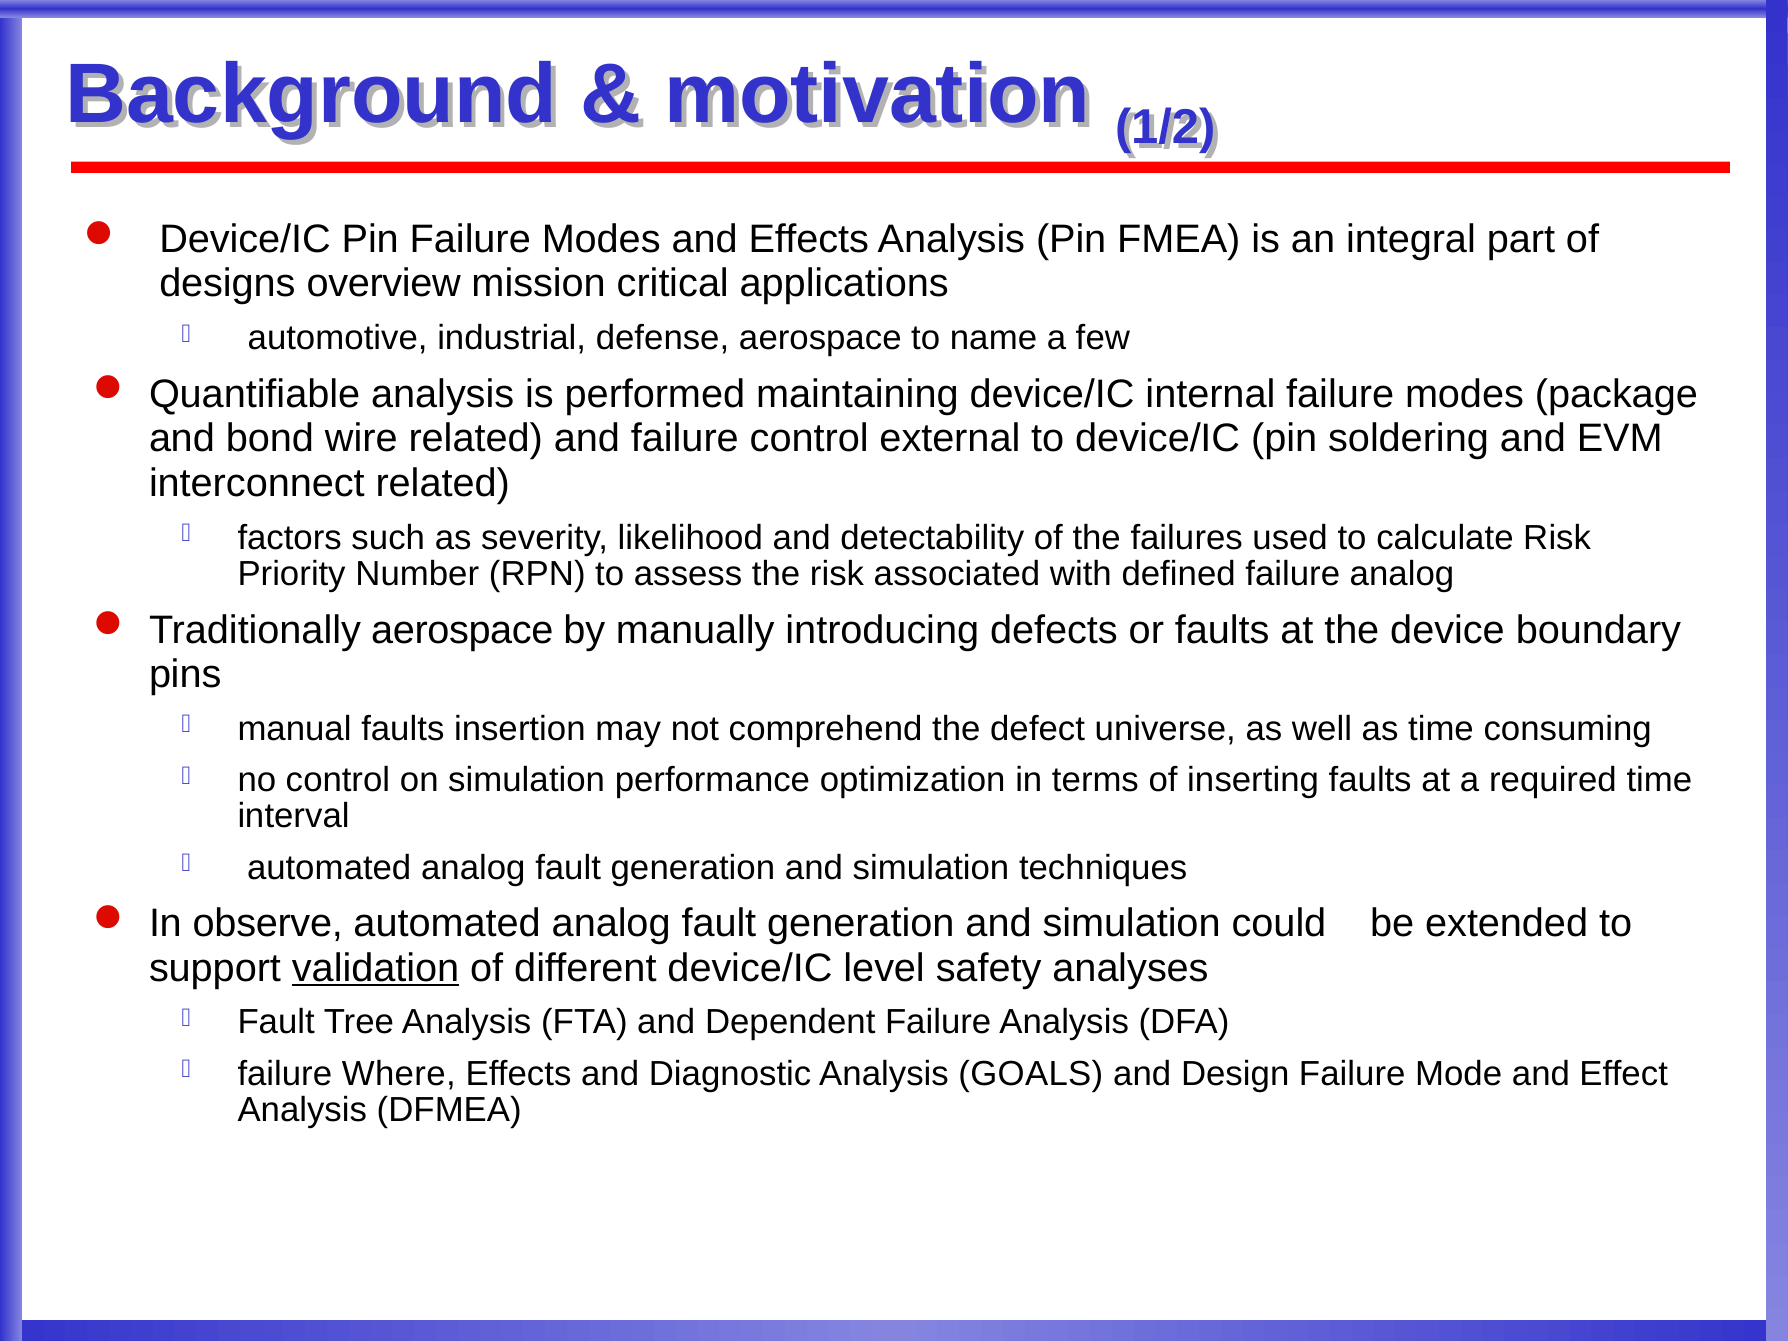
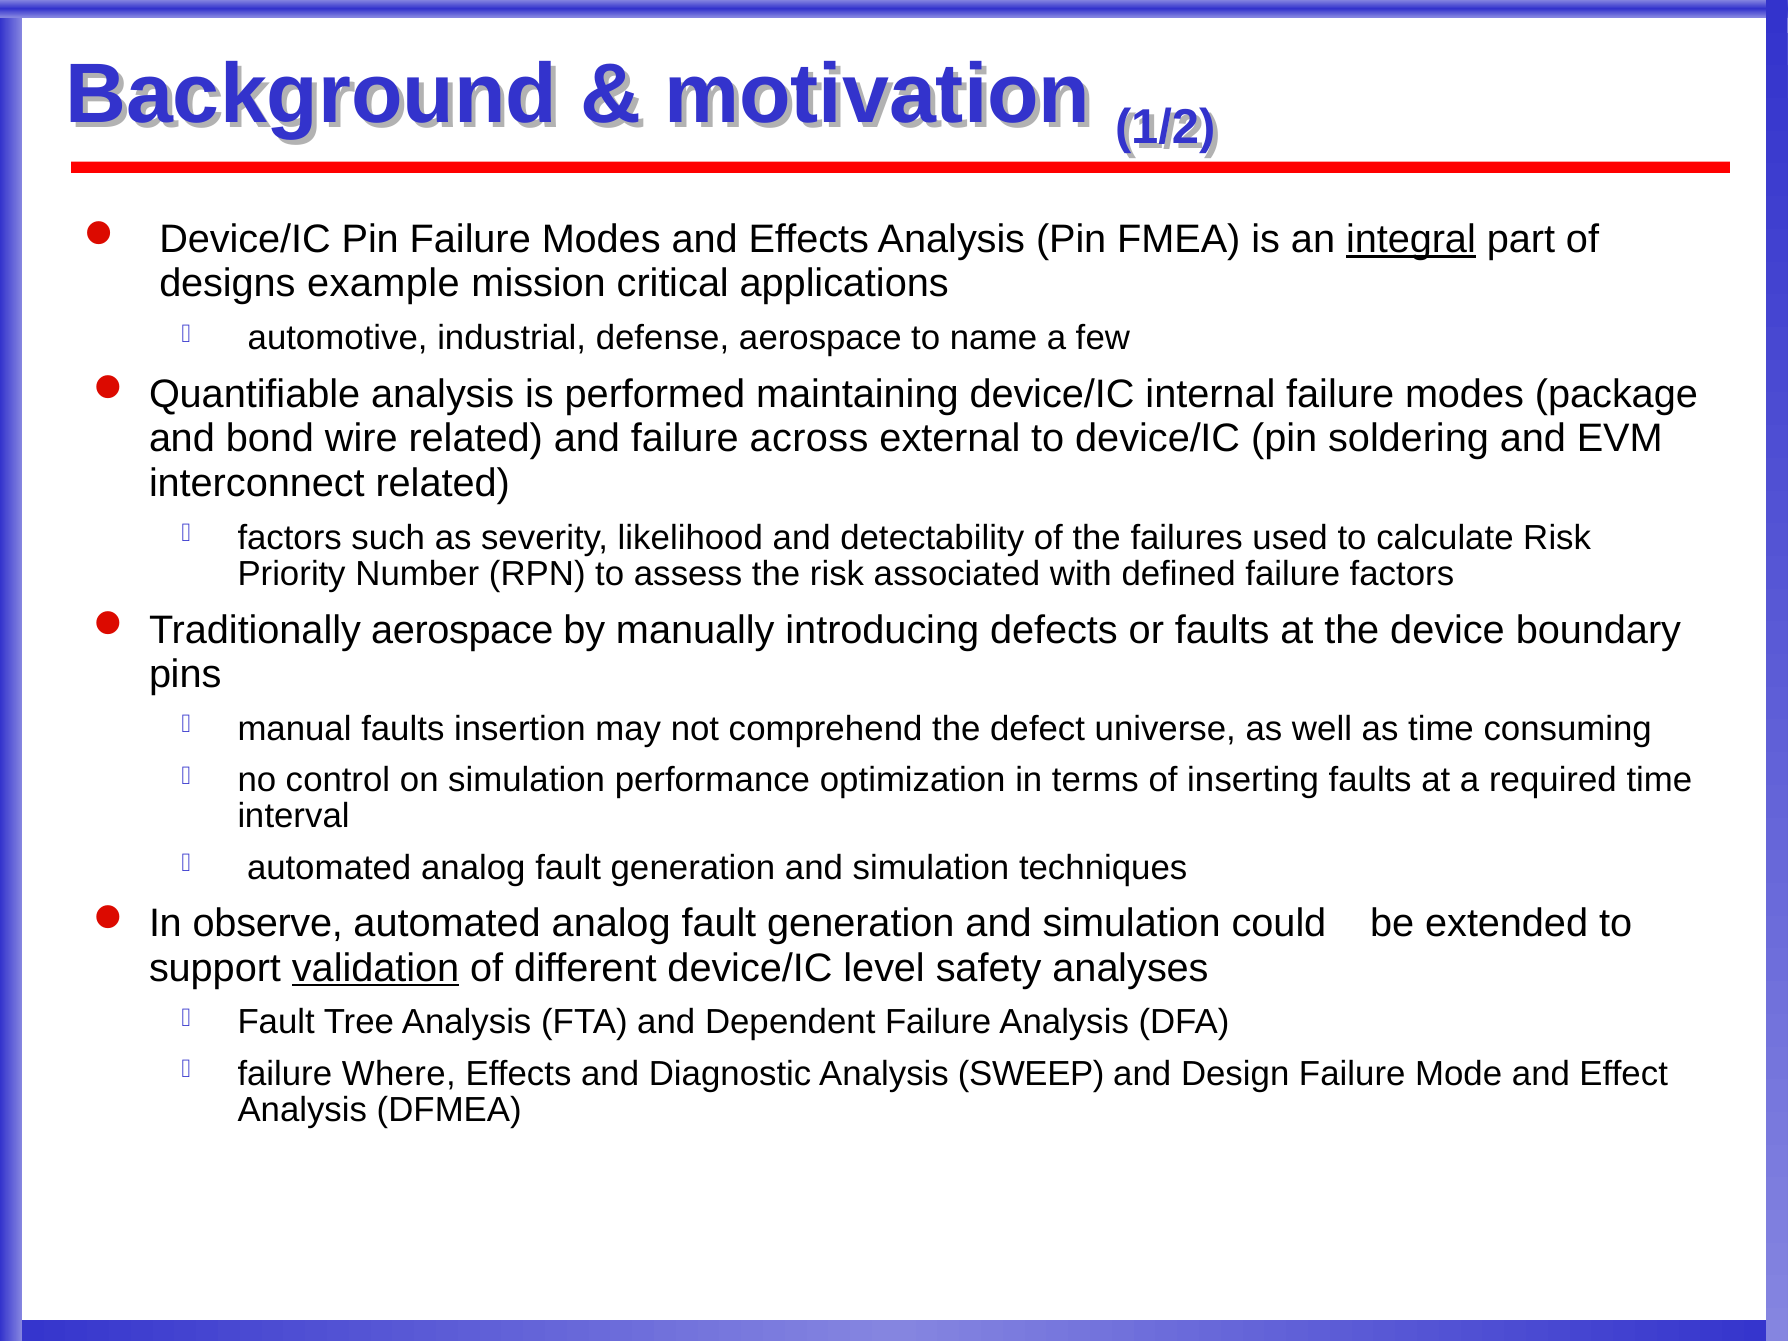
integral underline: none -> present (1411, 240)
overview: overview -> example (383, 284)
failure control: control -> across (809, 439)
failure analog: analog -> factors (1402, 574)
GOALS: GOALS -> SWEEP (1031, 1074)
